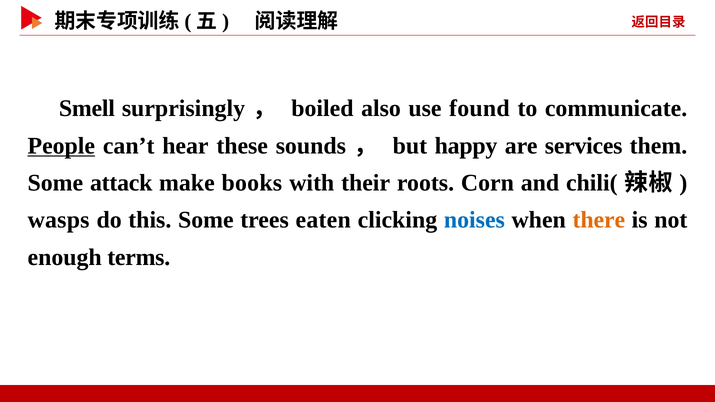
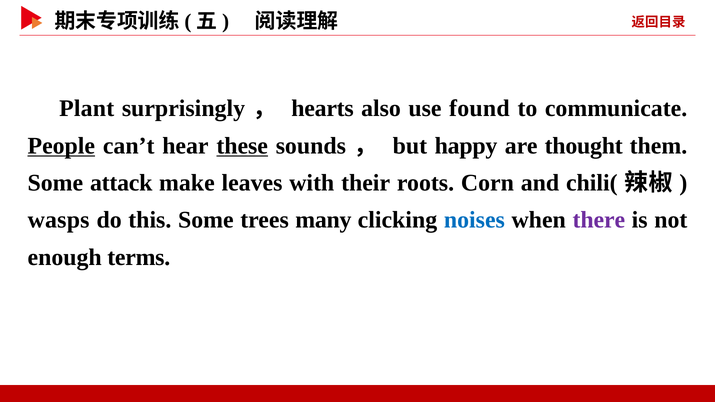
Smell: Smell -> Plant (87, 109)
boiled: boiled -> hearts (323, 109)
these underline: none -> present (242, 146)
services: services -> thought (584, 146)
books: books -> leaves (252, 183)
eaten: eaten -> many (323, 220)
there colour: orange -> purple (599, 220)
